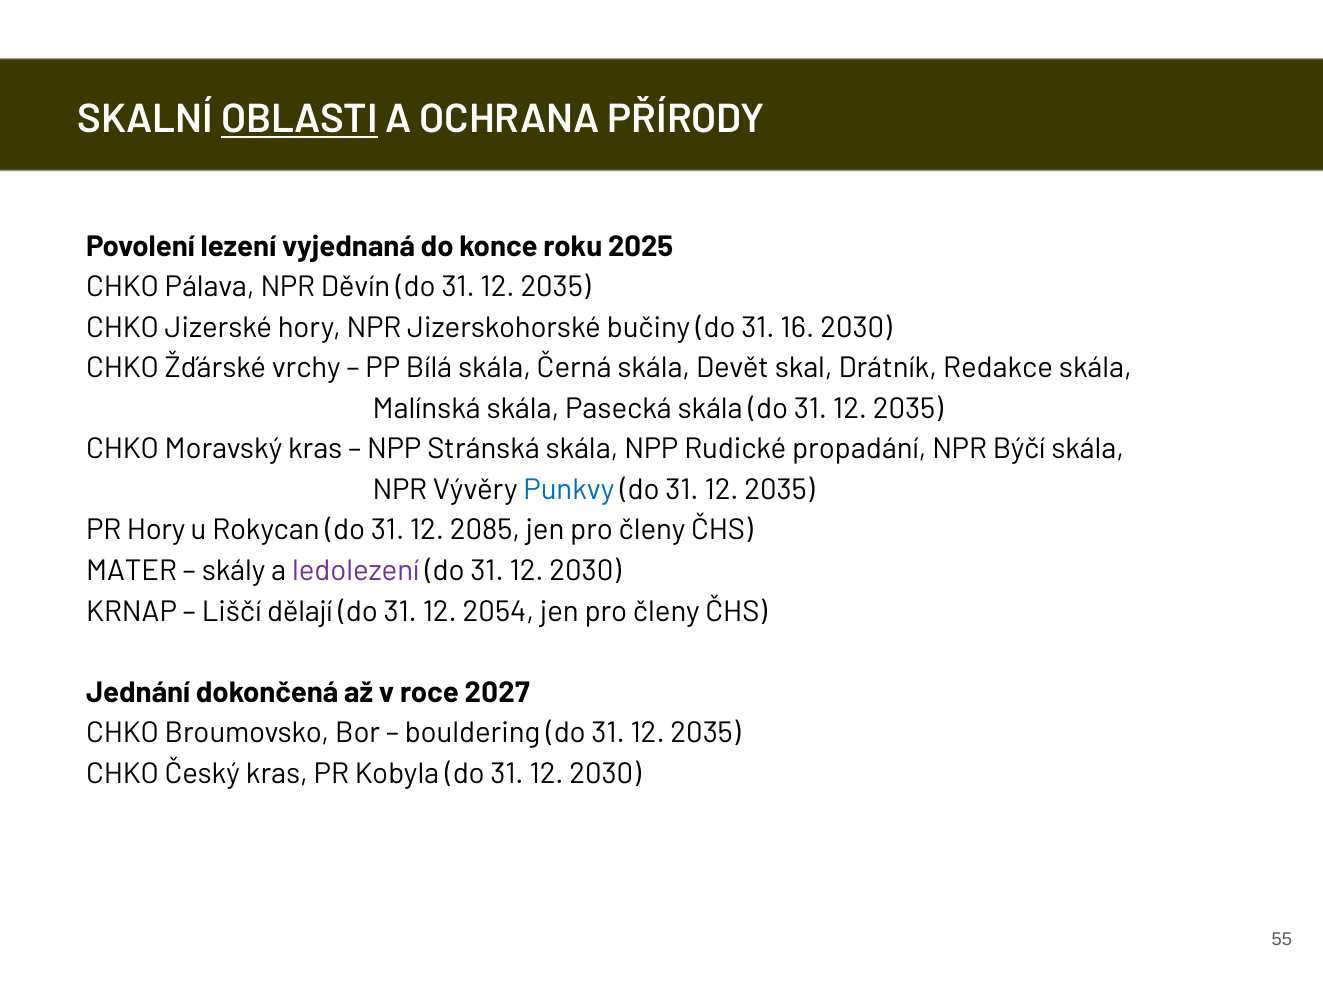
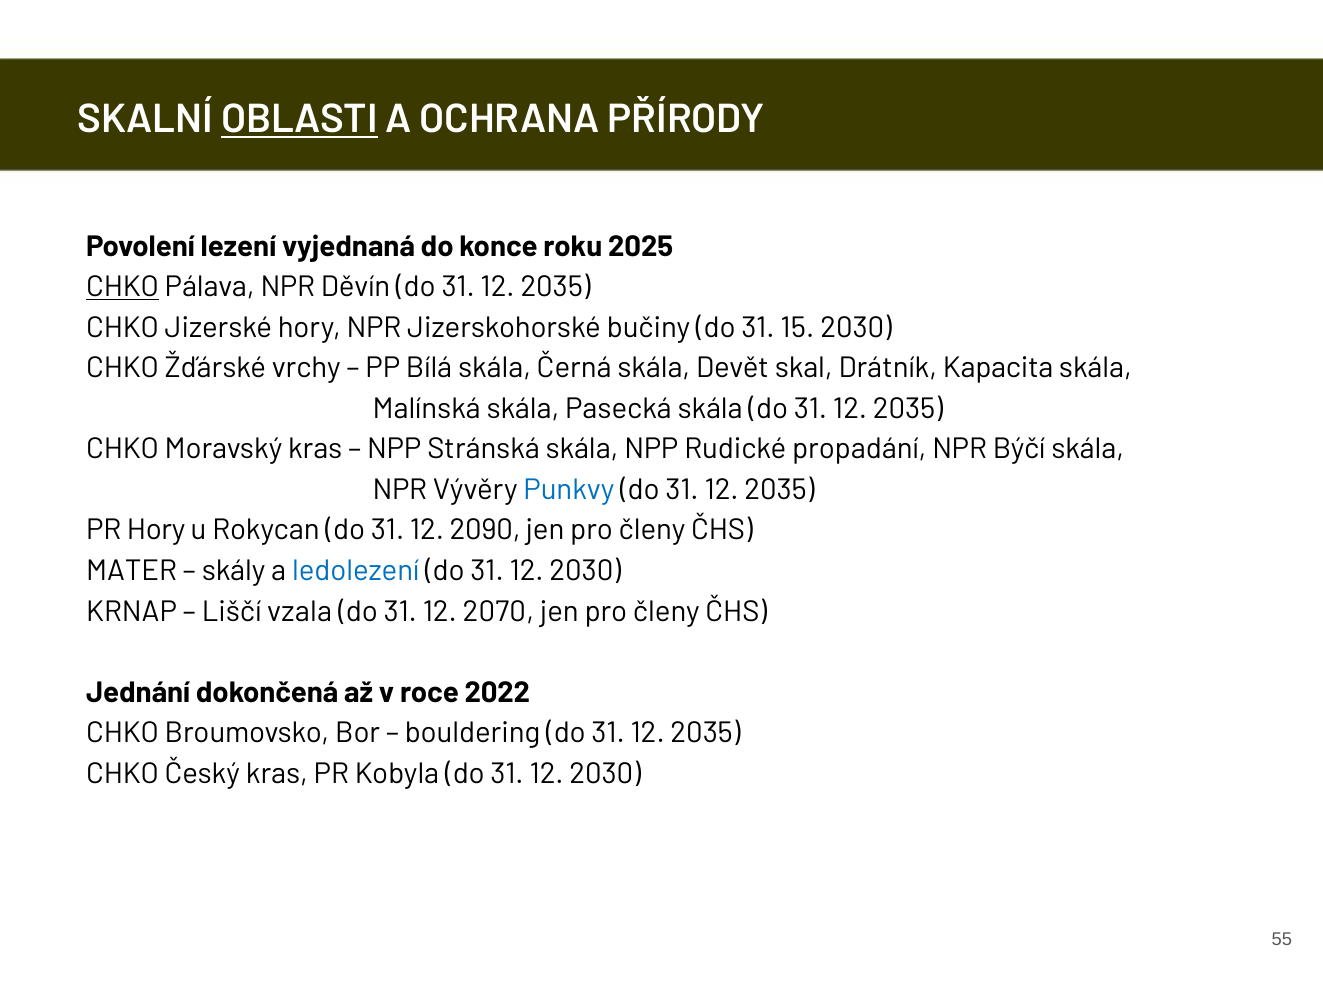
CHKO underline: none -> present (123, 287)
16: 16 -> 15 (797, 327)
Redakce: Redakce -> Kapacita (998, 368)
2085: 2085 -> 2090 (485, 530)
ledolezení colour: purple -> blue (356, 570)
dělají: dělají -> vzala (300, 611)
2054: 2054 -> 2070 (498, 611)
2027: 2027 -> 2022 (497, 692)
